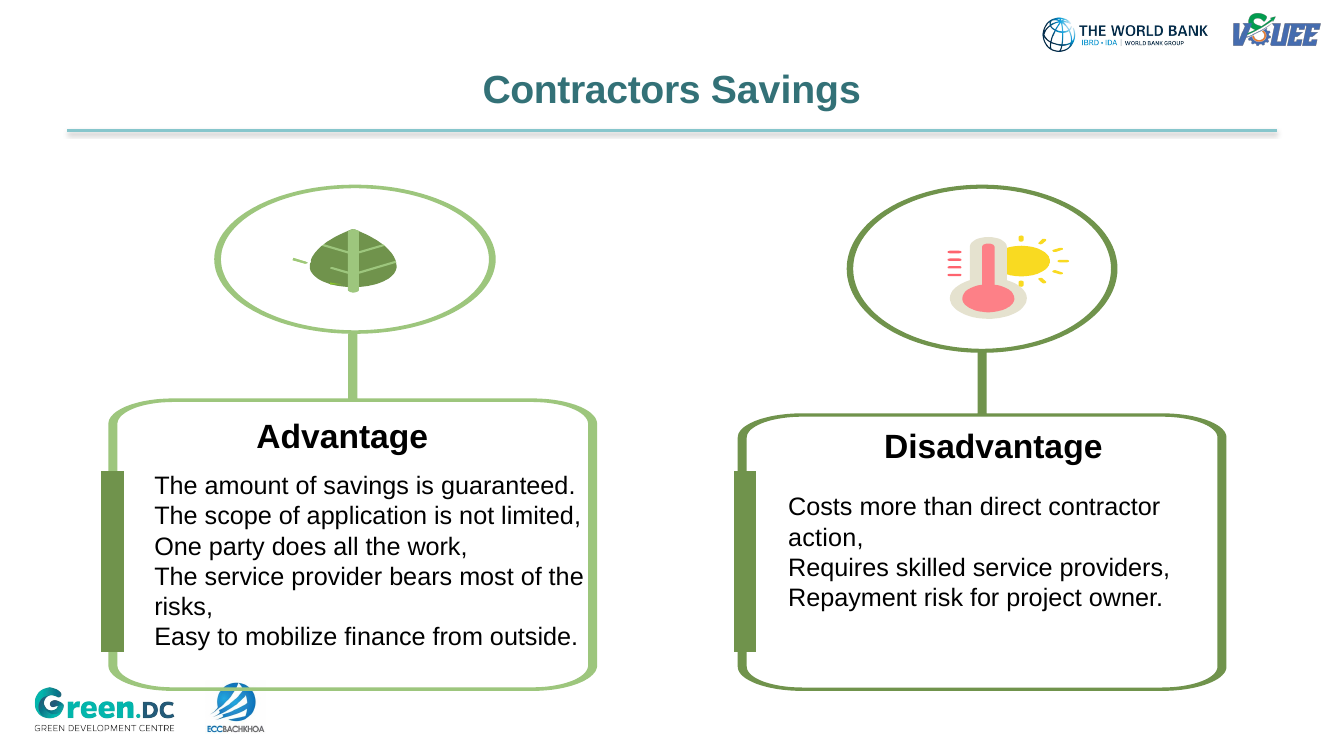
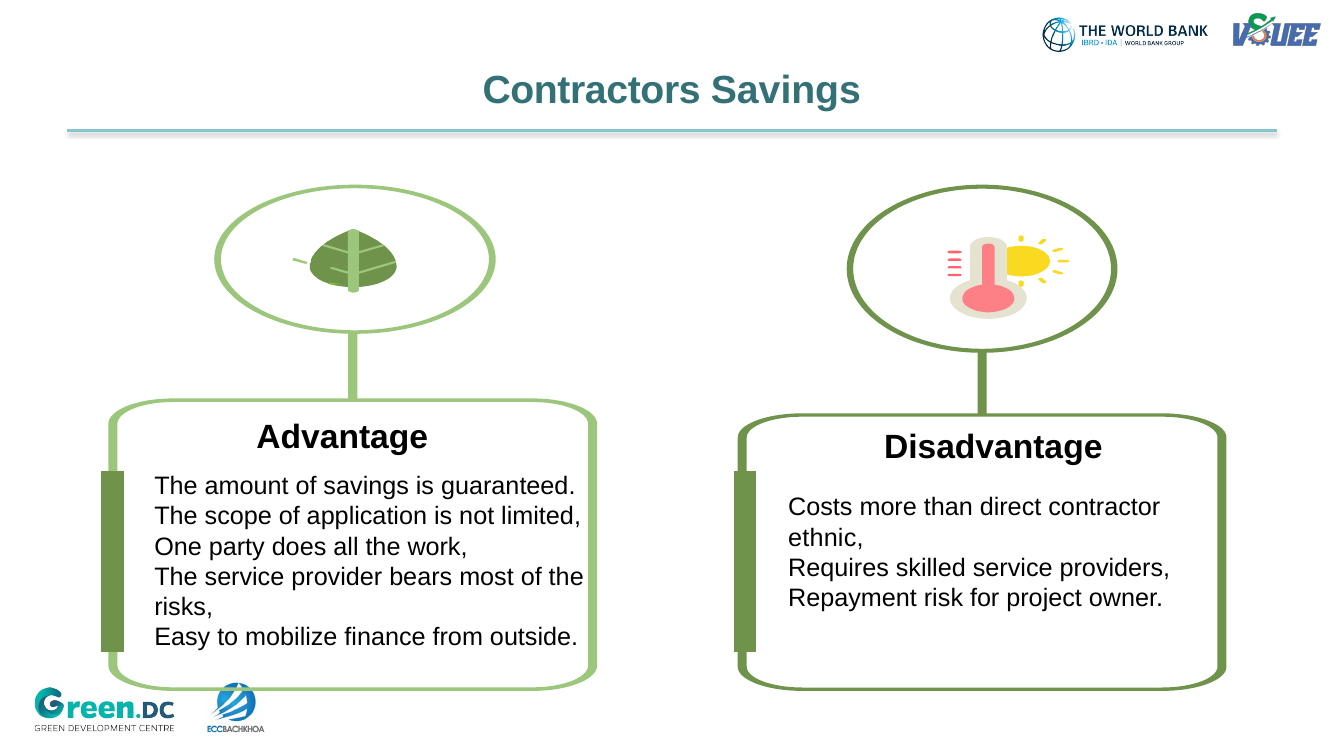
action: action -> ethnic (826, 538)
